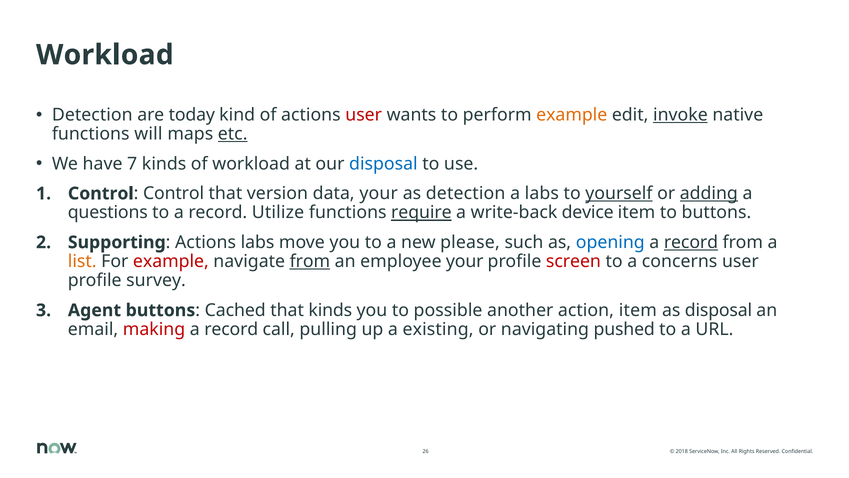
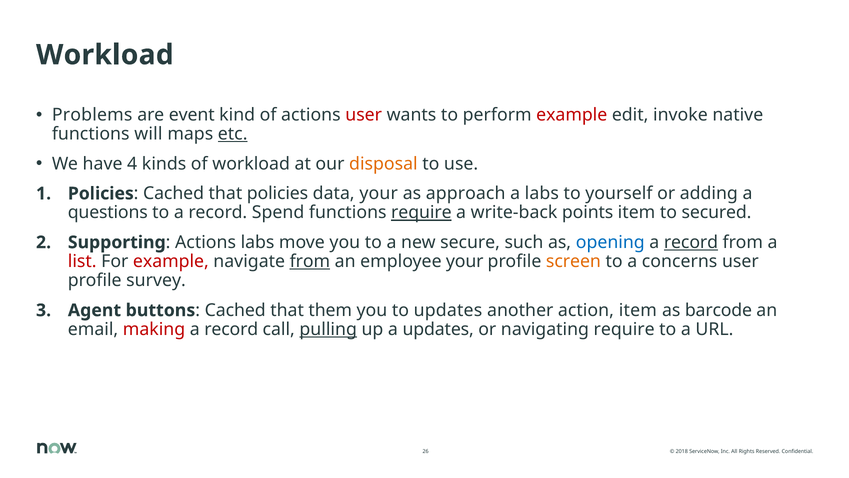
Detection: Detection -> Problems (92, 115)
today: today -> event (192, 115)
example colour: orange -> red (572, 115)
invoke underline: present -> none (680, 115)
7: 7 -> 4 (132, 164)
disposal colour: blue -> orange (383, 164)
Control: Control -> Policies (101, 193)
Control: Control -> Cached (174, 193)
that version: version -> policies (278, 193)
as detection: detection -> approach (466, 193)
yourself underline: present -> none (619, 193)
adding underline: present -> none (709, 193)
Utilize: Utilize -> Spend (278, 213)
device: device -> points (588, 213)
to buttons: buttons -> secured (717, 213)
please: please -> secure (470, 242)
list colour: orange -> red (82, 261)
screen colour: red -> orange (573, 261)
that kinds: kinds -> them (330, 310)
to possible: possible -> updates (448, 310)
as disposal: disposal -> barcode (718, 310)
pulling underline: none -> present (328, 329)
a existing: existing -> updates (438, 329)
navigating pushed: pushed -> require (624, 329)
